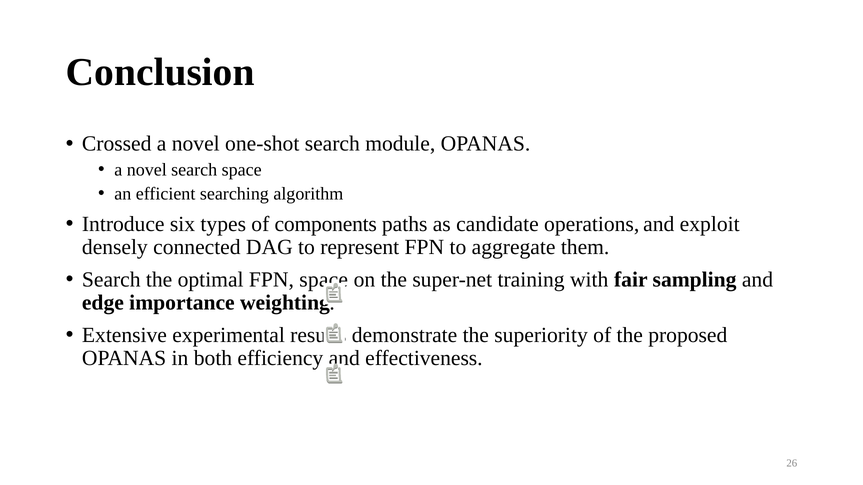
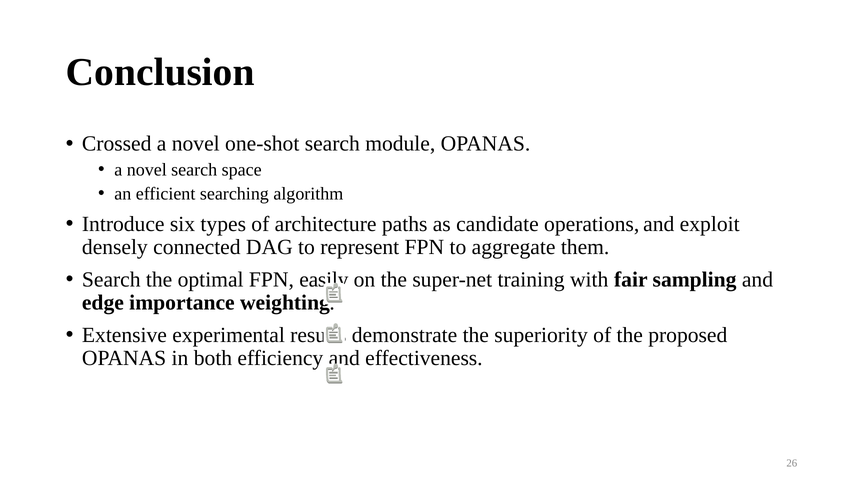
components: components -> architecture (326, 224)
FPN space: space -> easily (324, 280)
